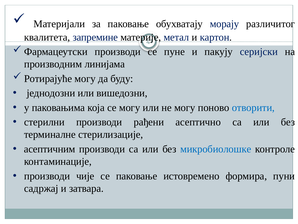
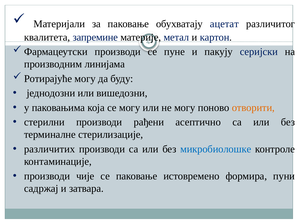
морају: морају -> ацетат (224, 24)
отворити colour: blue -> orange (253, 107)
асептичним: асептичним -> различитих (50, 149)
